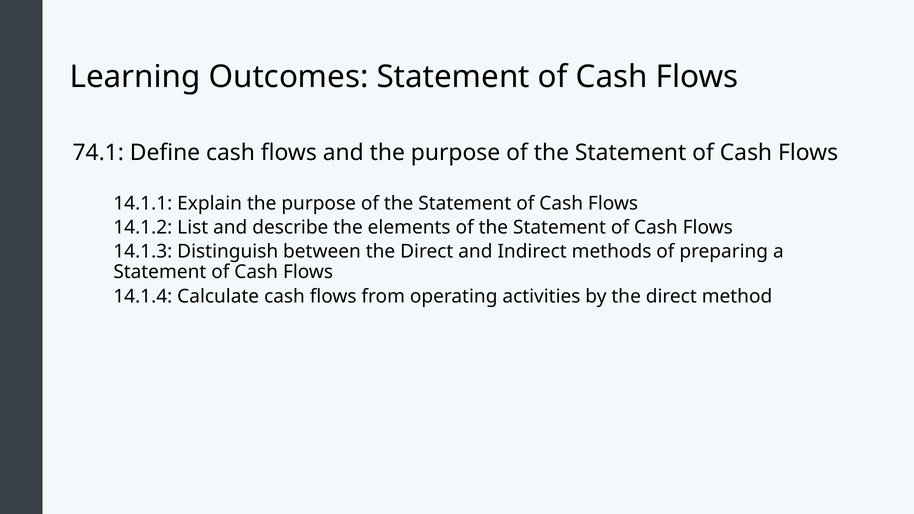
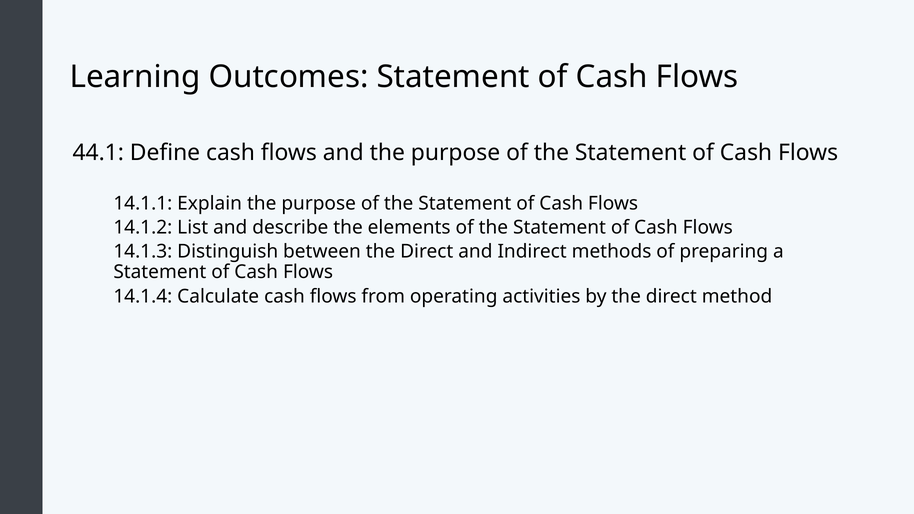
74.1: 74.1 -> 44.1 (98, 152)
